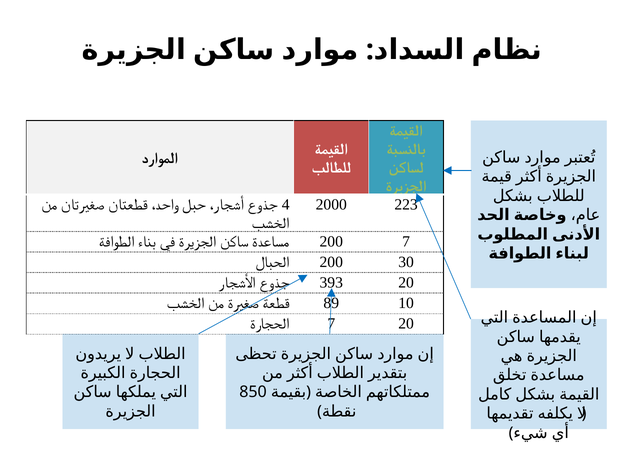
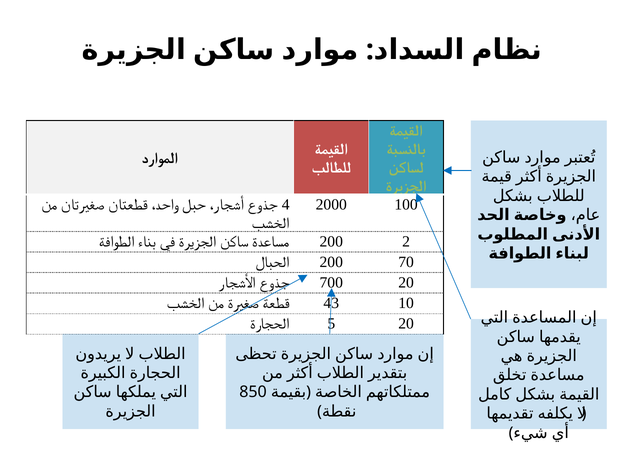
223: 223 -> 100 (406, 205)
200 7: 7 -> 2 (406, 241)
30: 30 -> 70 (406, 262)
393: 393 -> 700 (331, 283)
89: 89 -> 43 (331, 303)
7: 7 -> 5 (331, 324)
